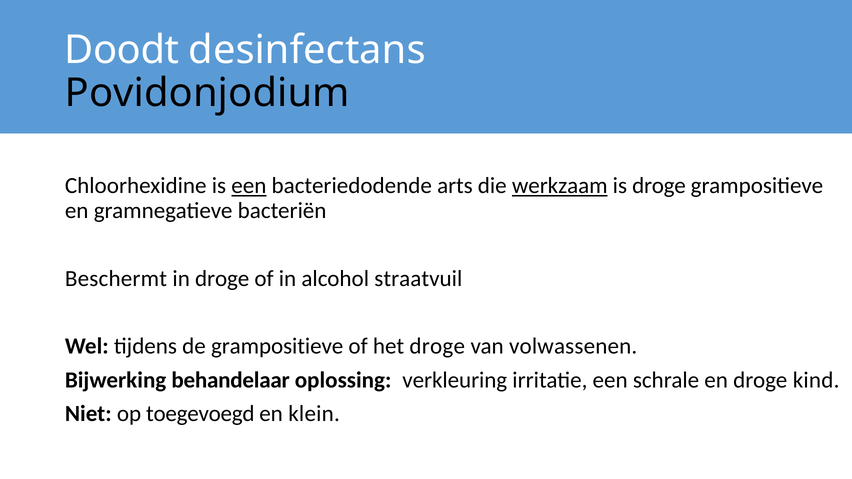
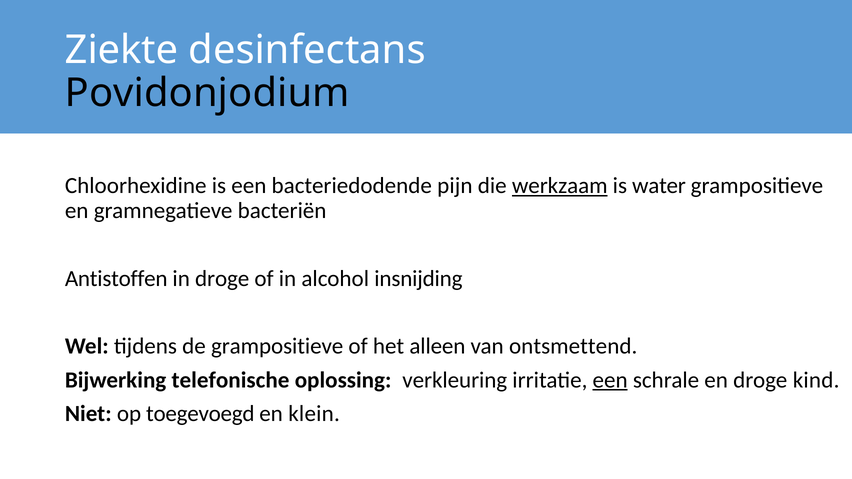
Doodt: Doodt -> Ziekte (122, 50)
een underline: present -> none (249, 186)
arts: arts -> pijn (455, 186)
is droge: droge -> water (659, 186)
Beschermt: Beschermt -> Antistoffen (116, 279)
straatvuil: straatvuil -> insnijding (418, 279)
het droge: droge -> alleen (437, 346)
volwassenen: volwassenen -> ontsmettend (573, 346)
behandelaar: behandelaar -> telefonische (230, 380)
een underline: none -> present (610, 380)
